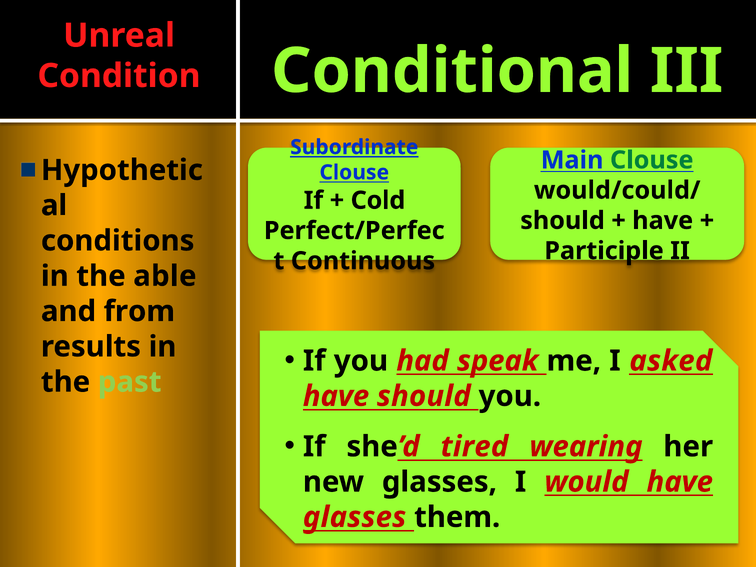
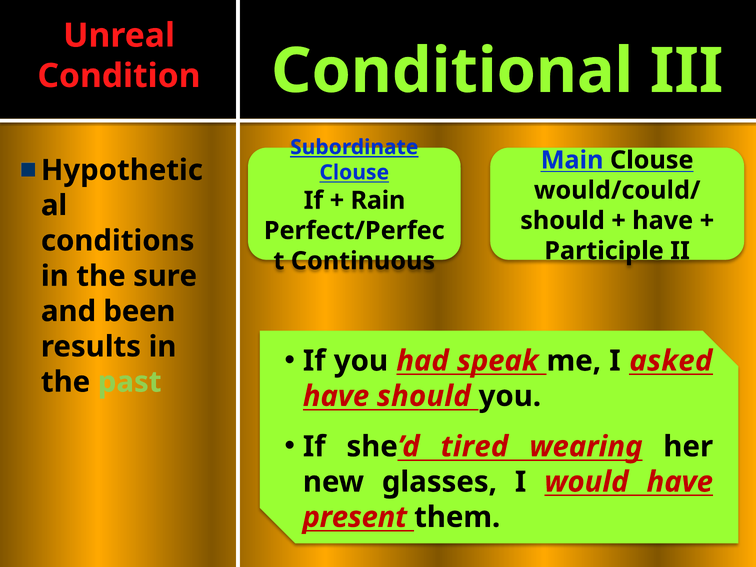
Clouse colour: green -> black (652, 160)
Cold: Cold -> Rain (378, 200)
able: able -> sure (165, 276)
from: from -> been (139, 311)
glasses: glasses -> present (355, 517)
